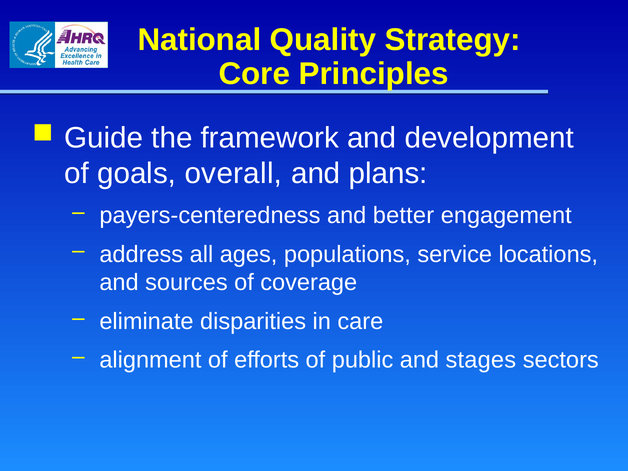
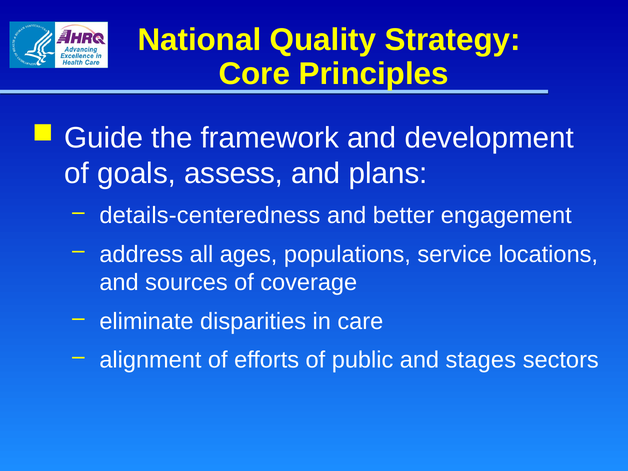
overall: overall -> assess (234, 174)
payers-centeredness: payers-centeredness -> details-centeredness (210, 216)
